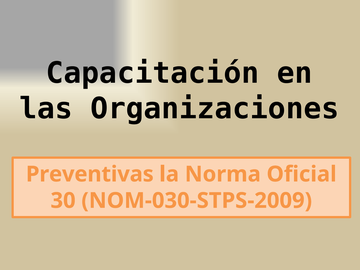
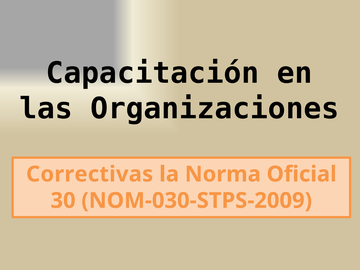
Preventivas: Preventivas -> Correctivas (90, 174)
